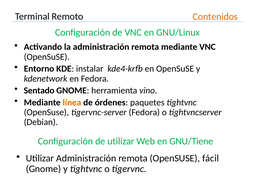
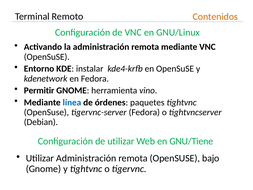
Sentado: Sentado -> Permitir (39, 90)
línea colour: orange -> blue (72, 102)
fácil: fácil -> bajo (211, 158)
